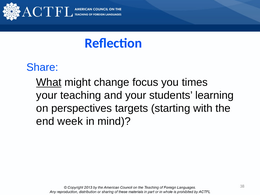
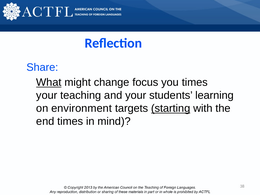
perspectives: perspectives -> environment (82, 108)
starting underline: none -> present (171, 108)
end week: week -> times (70, 121)
